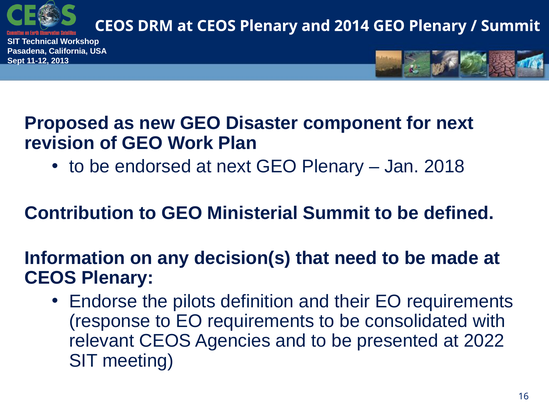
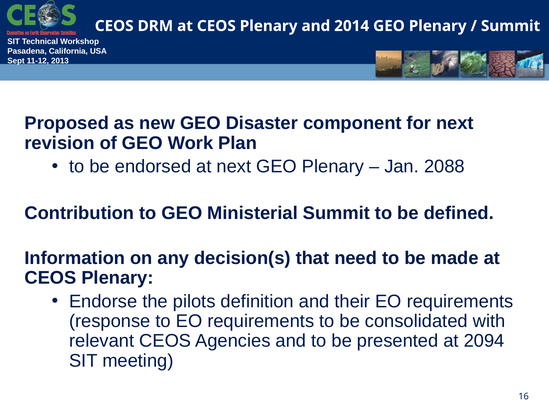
2018: 2018 -> 2088 (444, 166)
2022: 2022 -> 2094 (484, 341)
